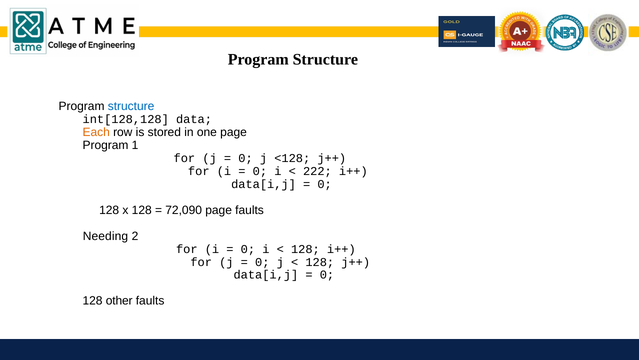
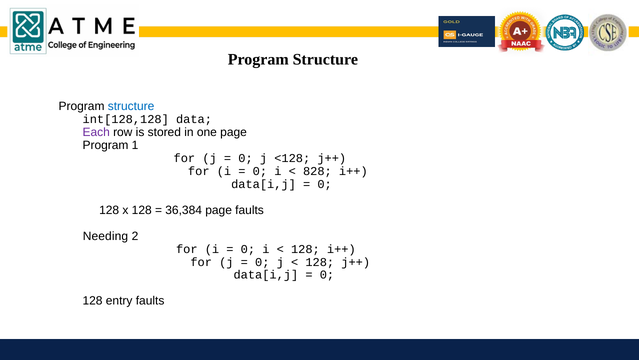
Each colour: orange -> purple (96, 132)
222: 222 -> 828 (317, 171)
72,090: 72,090 -> 36,384 (184, 210)
other: other -> entry (119, 300)
